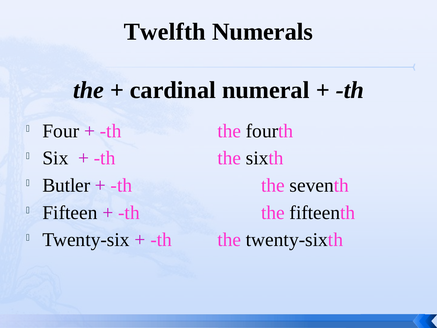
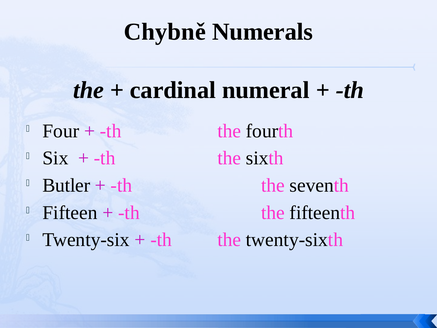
Twelfth: Twelfth -> Chybně (165, 32)
